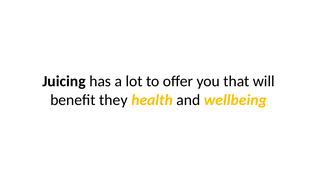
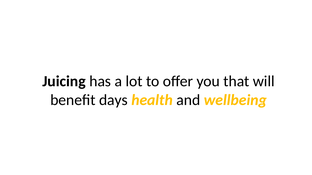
they: they -> days (113, 100)
